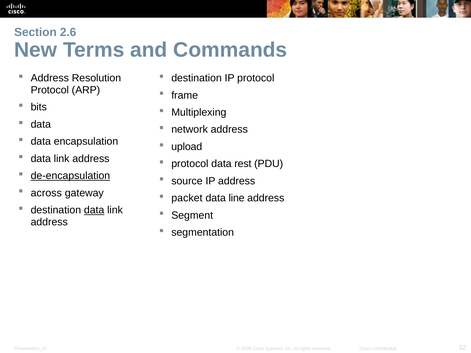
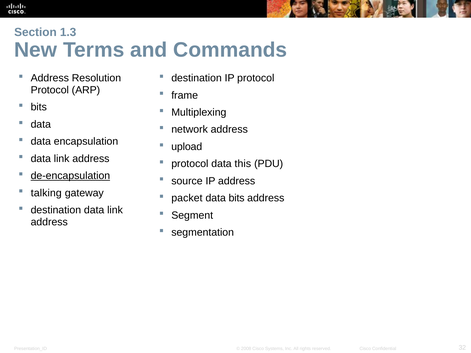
2.6: 2.6 -> 1.3 (68, 32)
rest: rest -> this (243, 164)
across: across -> talking (46, 193)
data line: line -> bits (237, 198)
data underline: present -> none (94, 210)
